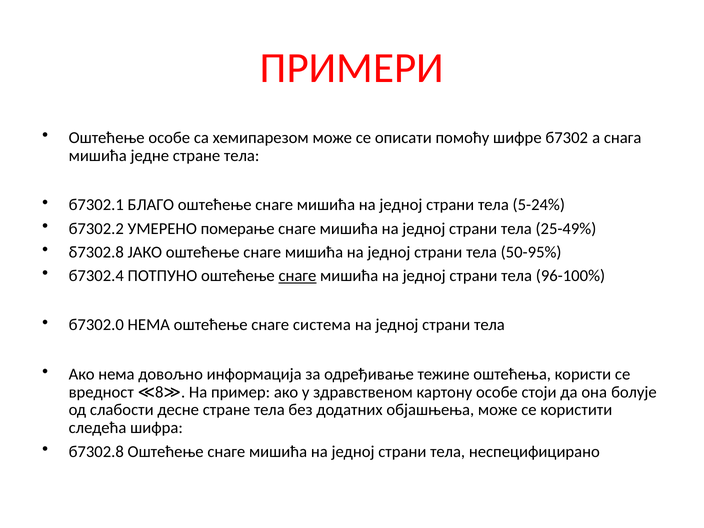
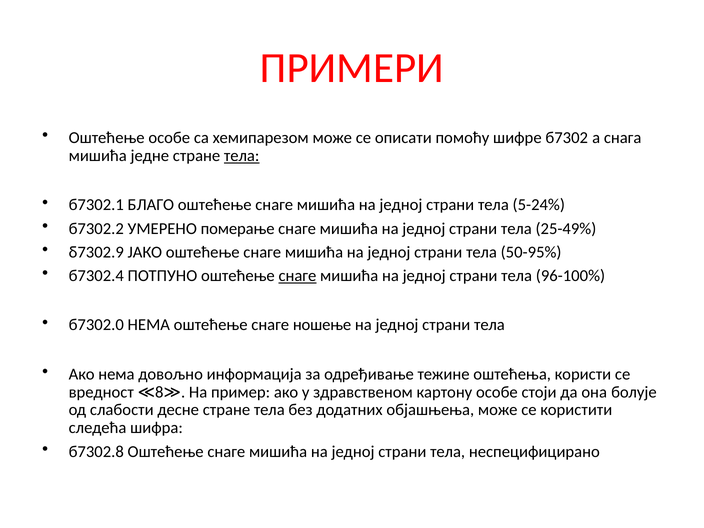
тела underline: none -> present (242, 156)
б7302.8: б7302.8 -> б7302.9 (96, 252)
система: система -> ношење (322, 325)
